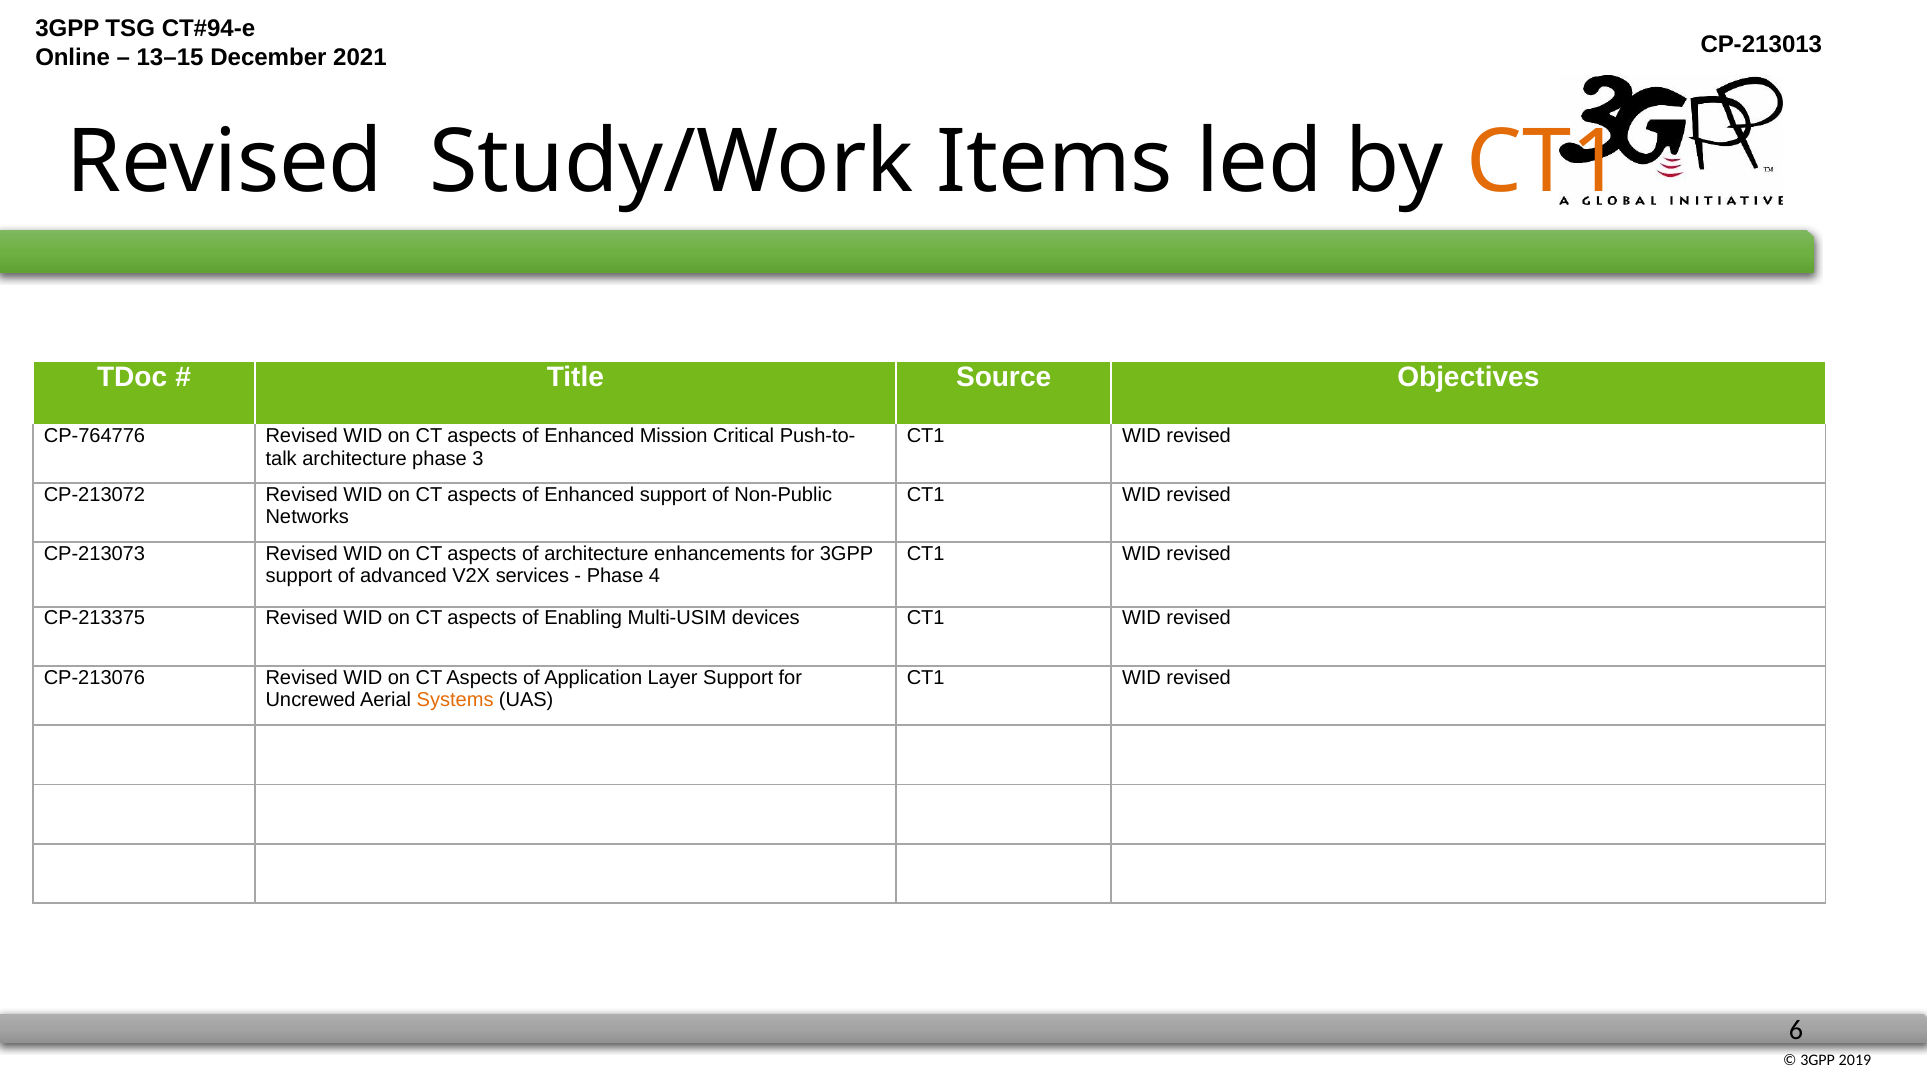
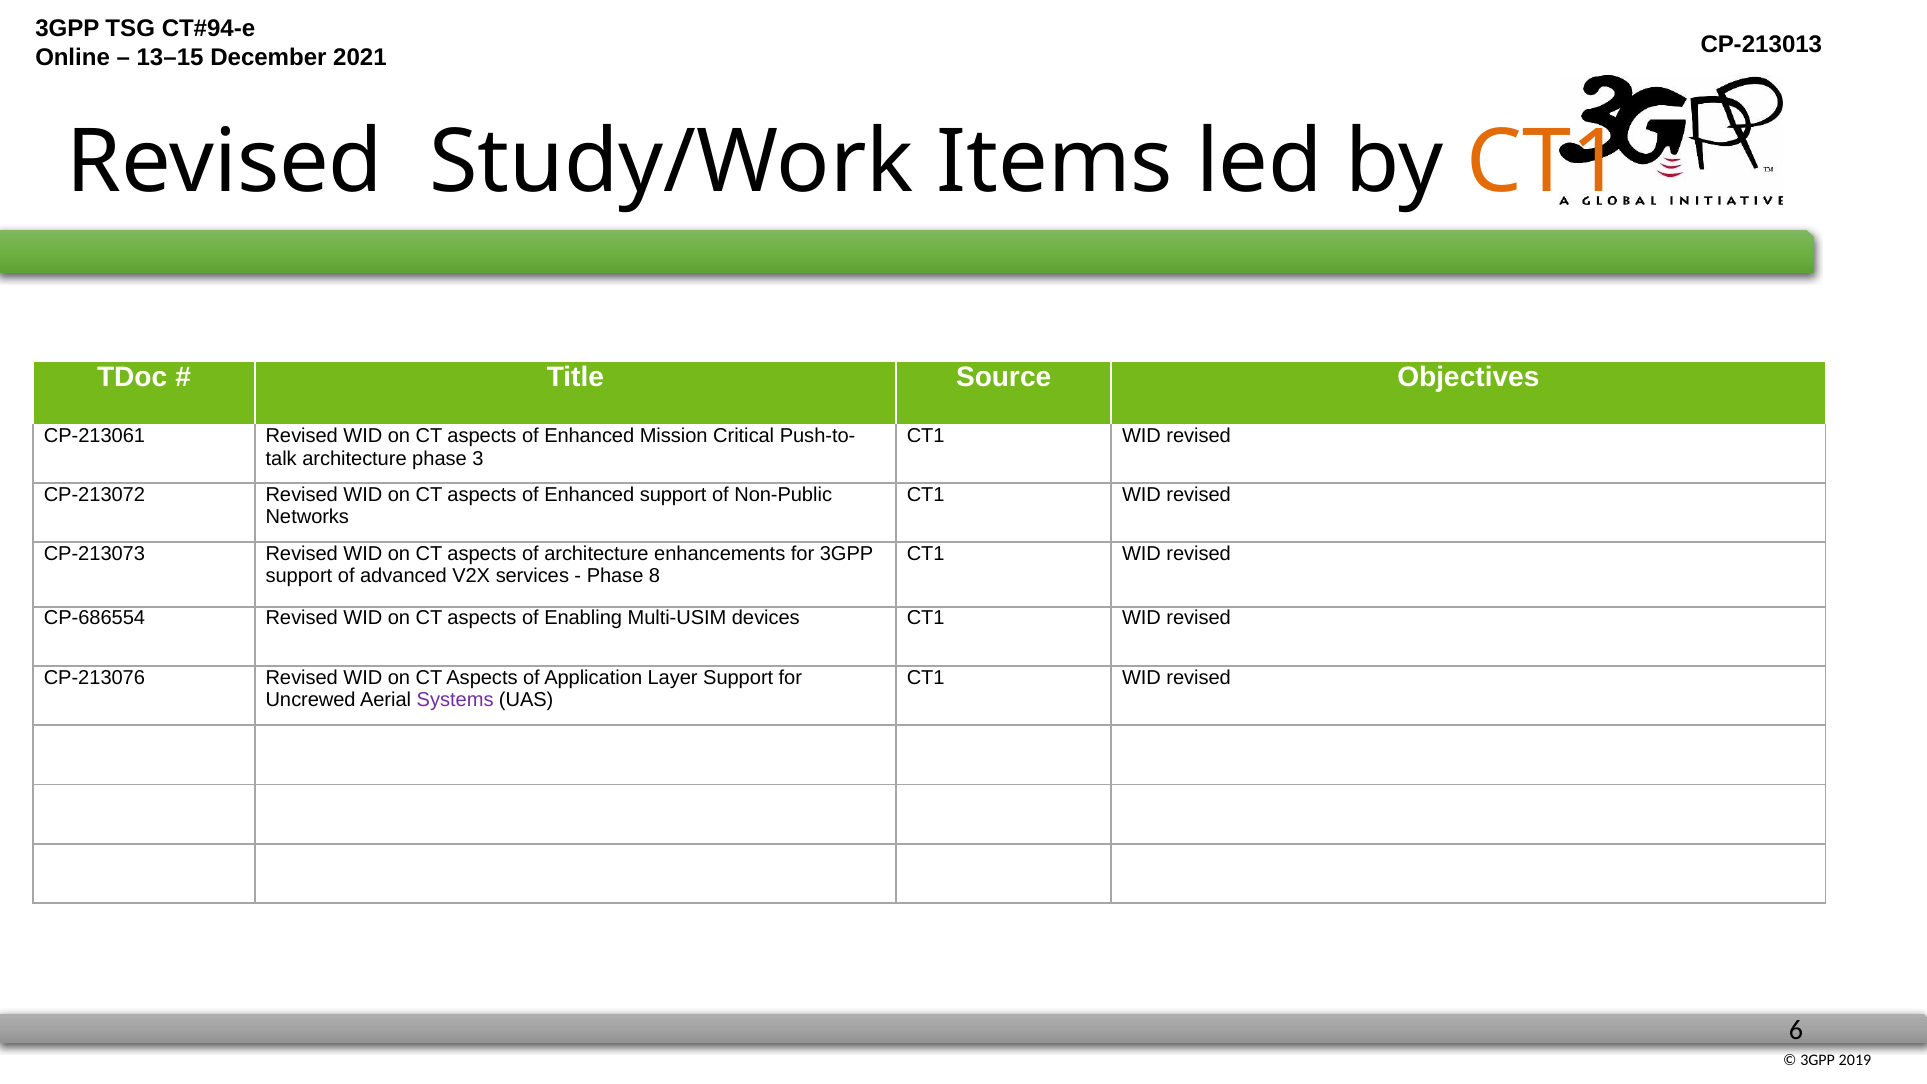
CP-764776: CP-764776 -> CP-213061 (94, 436)
4: 4 -> 8 (654, 576)
CP-213375: CP-213375 -> CP-686554 (94, 618)
Systems colour: orange -> purple (455, 700)
